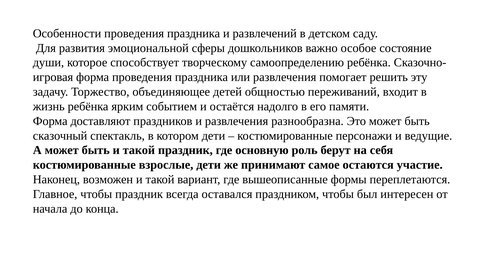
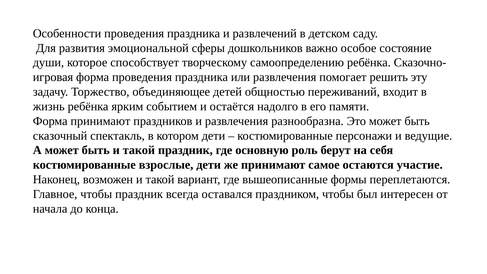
Форма доставляют: доставляют -> принимают (100, 121)
